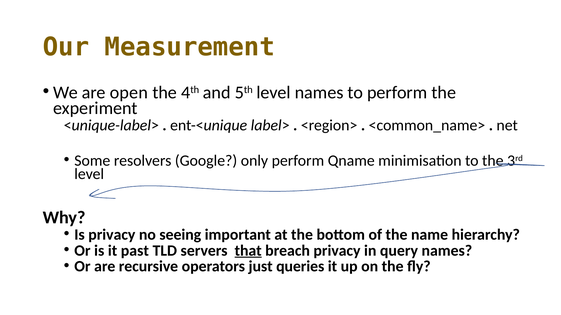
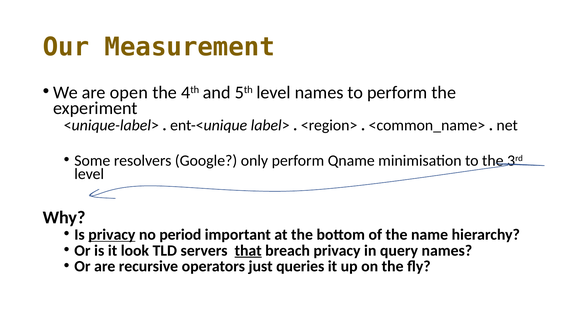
privacy underline: none -> present (112, 235)
seeing: seeing -> period (180, 235)
past: past -> look (135, 251)
